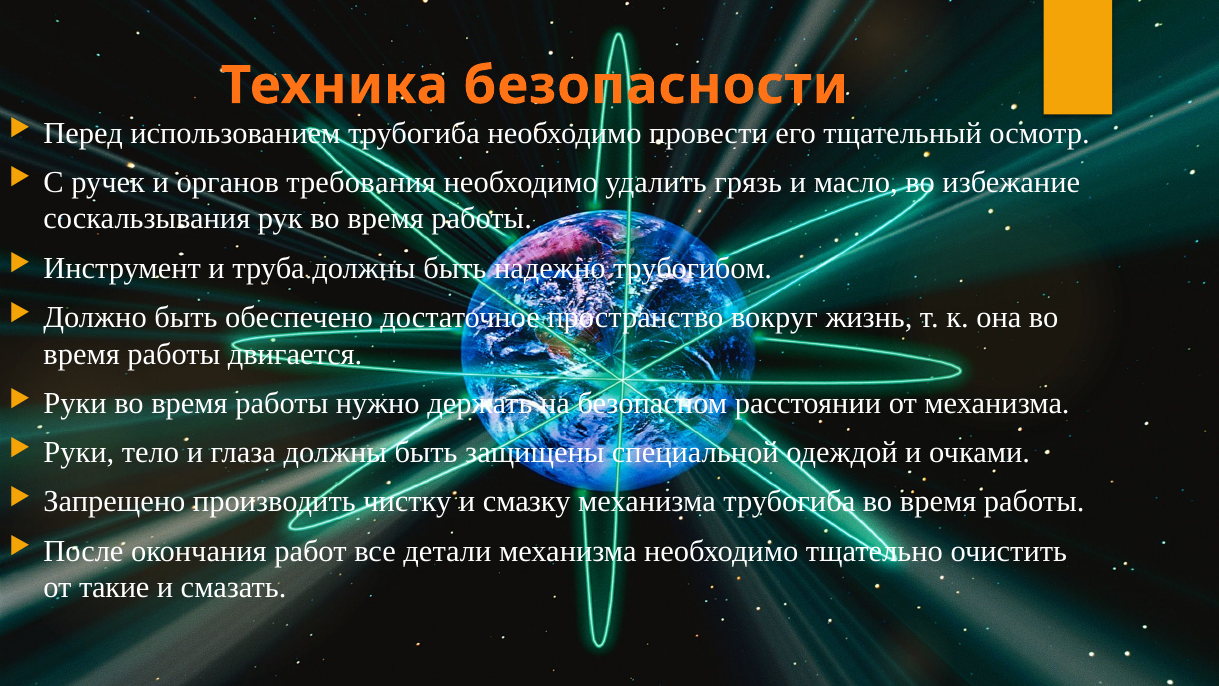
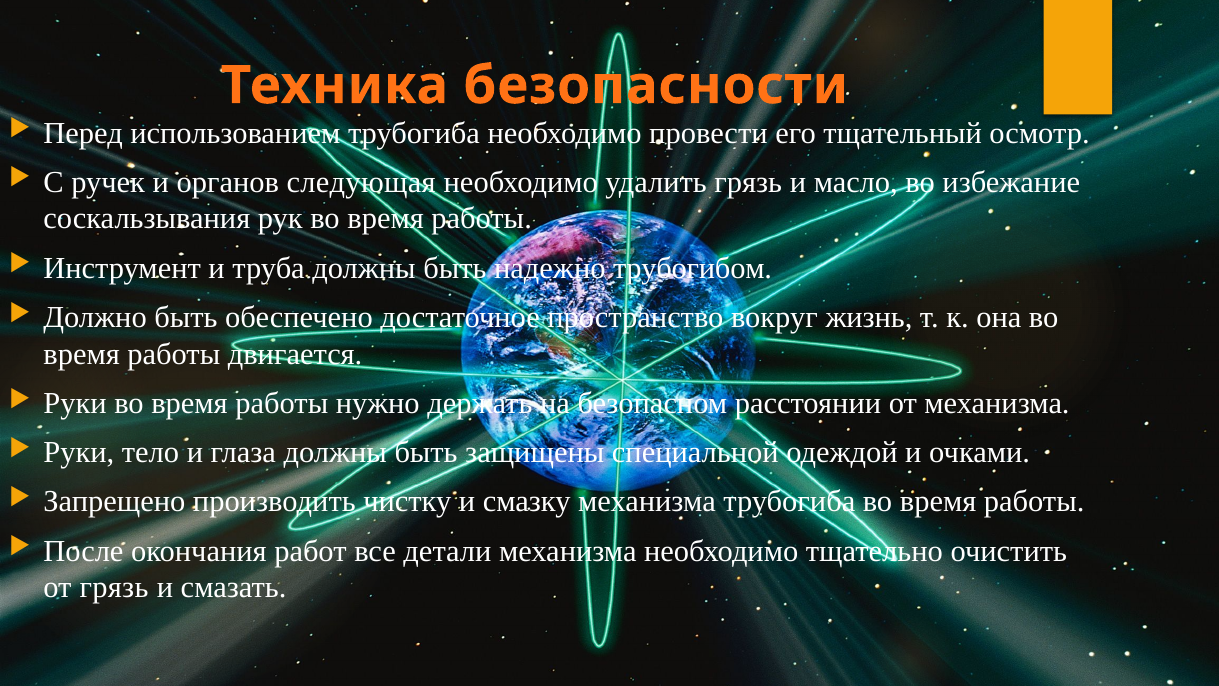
требования: требования -> следующая (361, 182)
от такие: такие -> грязь (114, 588)
